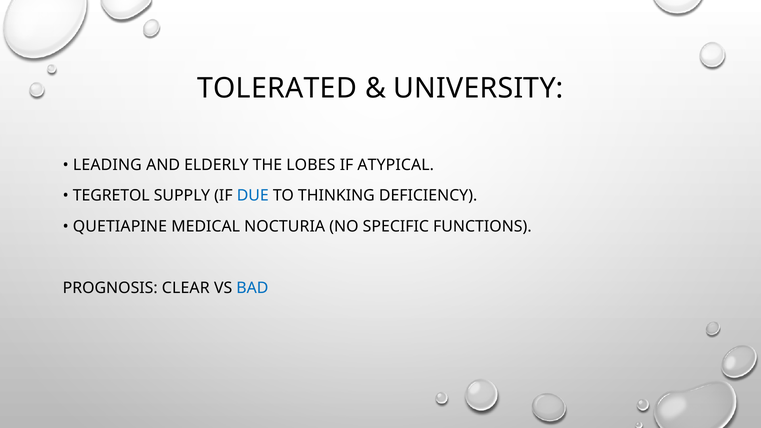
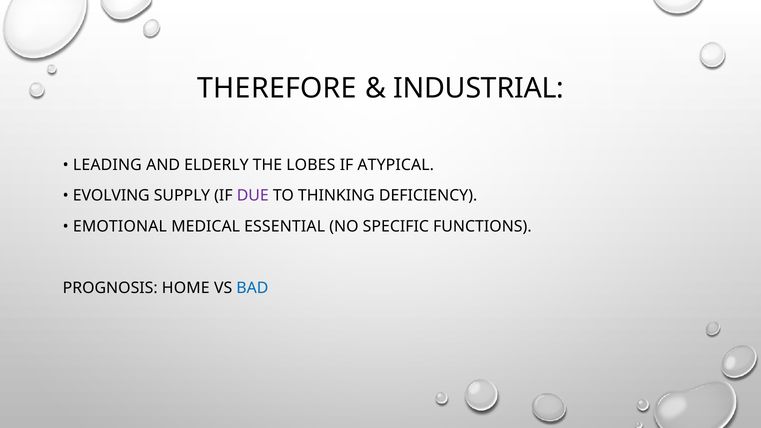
TOLERATED: TOLERATED -> THEREFORE (277, 88)
UNIVERSITY: UNIVERSITY -> INDUSTRIAL (479, 88)
TEGRETOL: TEGRETOL -> EVOLVING (111, 196)
DUE colour: blue -> purple (253, 196)
QUETIAPINE: QUETIAPINE -> EMOTIONAL (120, 227)
NOCTURIA: NOCTURIA -> ESSENTIAL (285, 227)
CLEAR: CLEAR -> HOME (186, 288)
